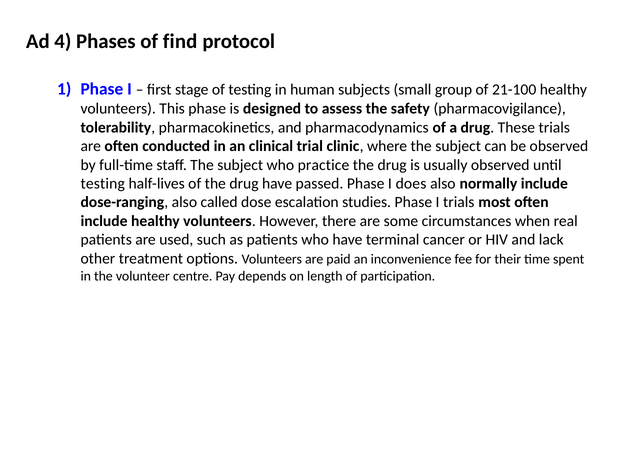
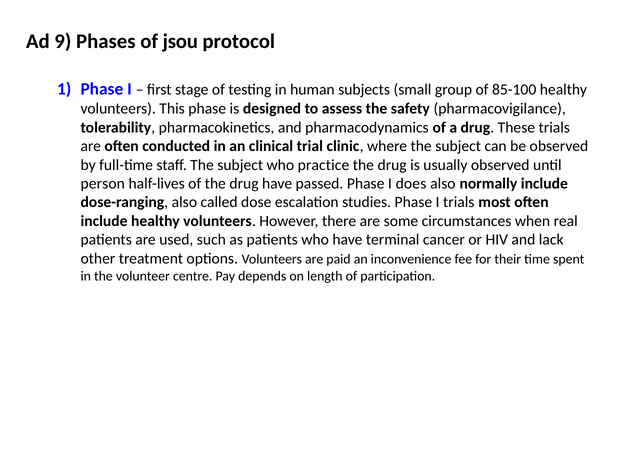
4: 4 -> 9 (63, 41)
find: find -> jsou (180, 41)
21-100: 21-100 -> 85-100 (514, 90)
testing: testing -> person (103, 184)
